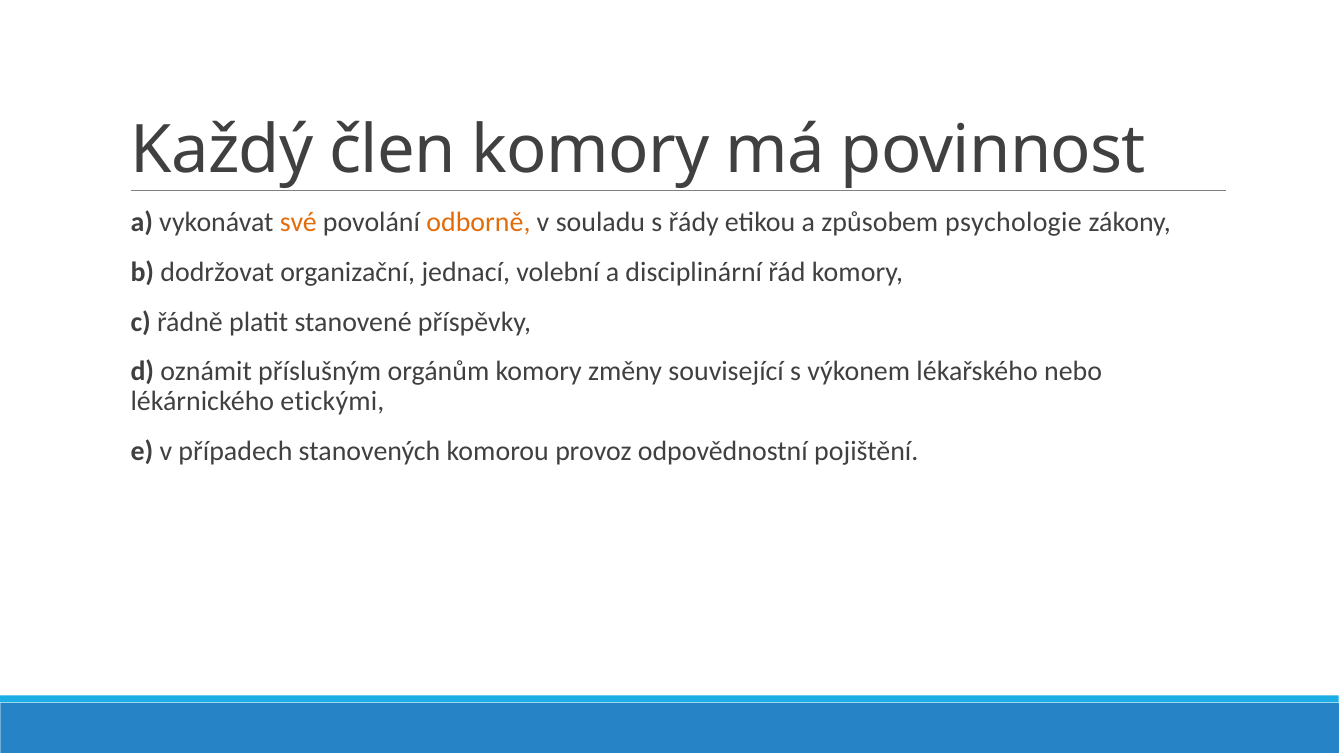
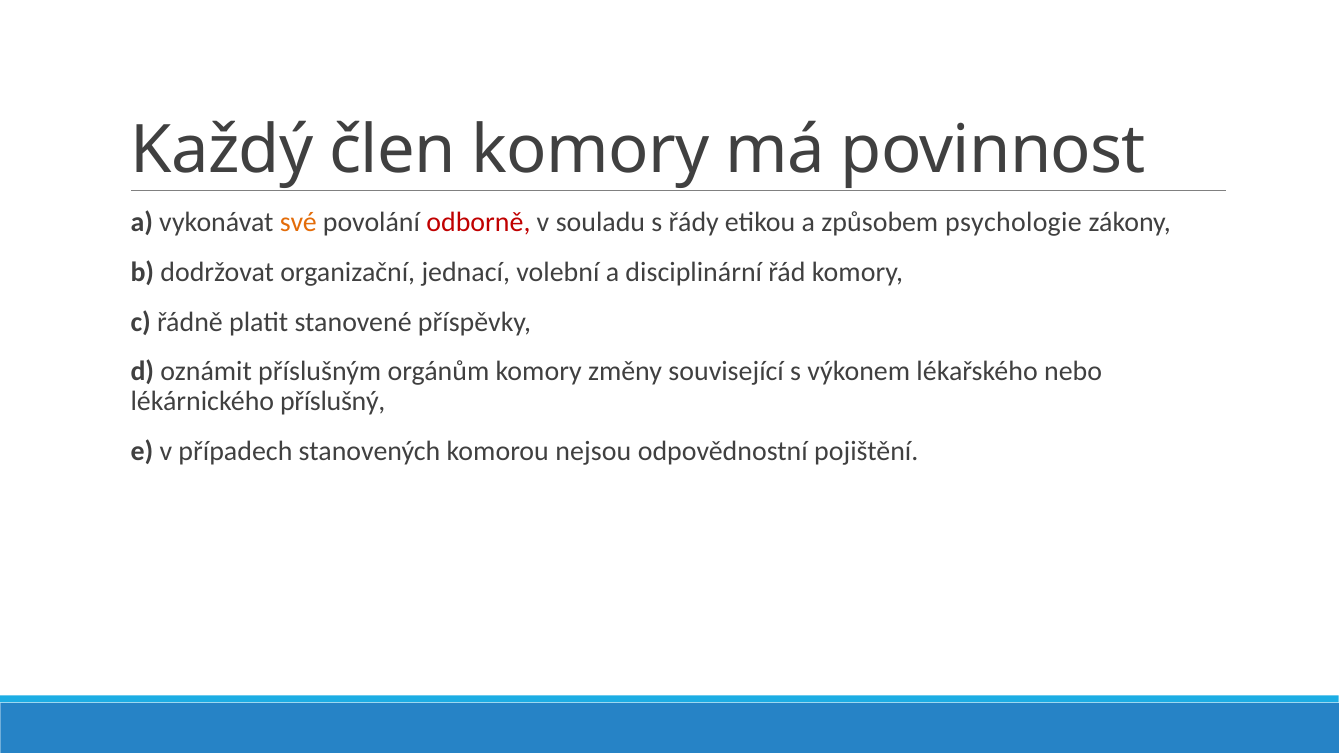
odborně colour: orange -> red (478, 223)
etickými: etickými -> příslušný (333, 402)
provoz: provoz -> nejsou (593, 451)
